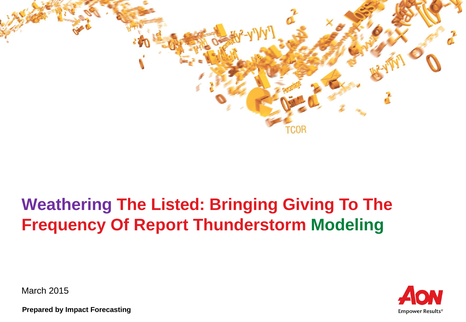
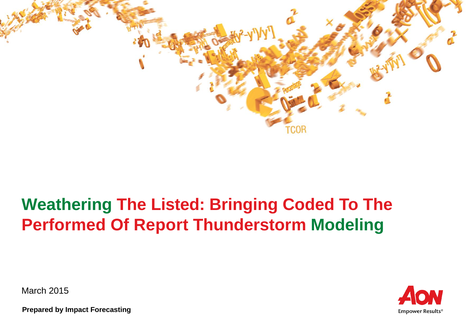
Weathering colour: purple -> green (67, 205)
Giving: Giving -> Coded (309, 205)
Frequency: Frequency -> Performed (64, 225)
